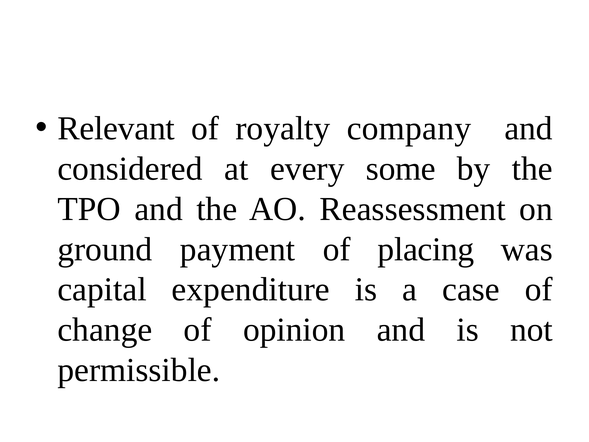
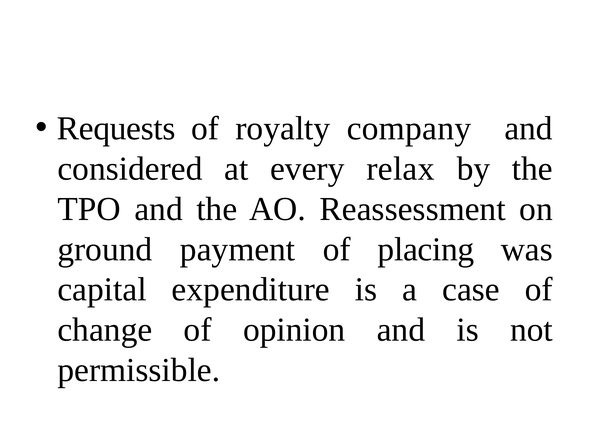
Relevant: Relevant -> Requests (116, 128)
some: some -> relax (400, 169)
